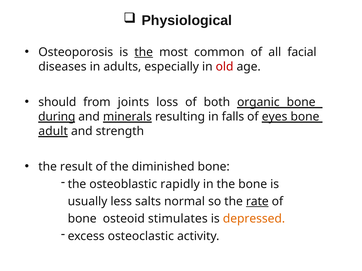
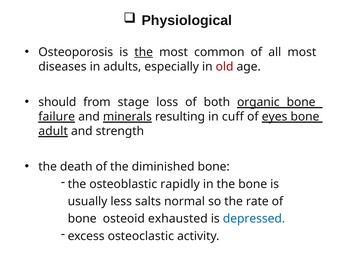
all facial: facial -> most (302, 52)
joints: joints -> stage (133, 102)
during: during -> failure (57, 117)
falls: falls -> cuff (233, 117)
result: result -> death (76, 167)
rate underline: present -> none (257, 202)
stimulates: stimulates -> exhausted (178, 219)
depressed colour: orange -> blue (254, 219)
